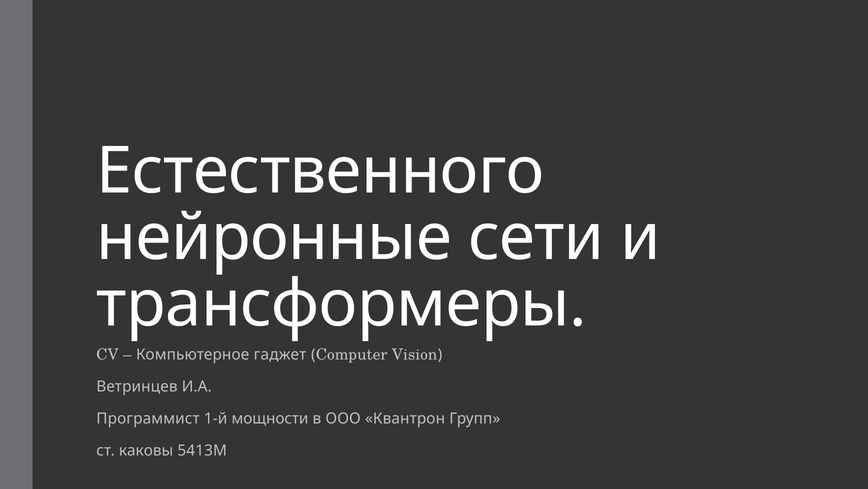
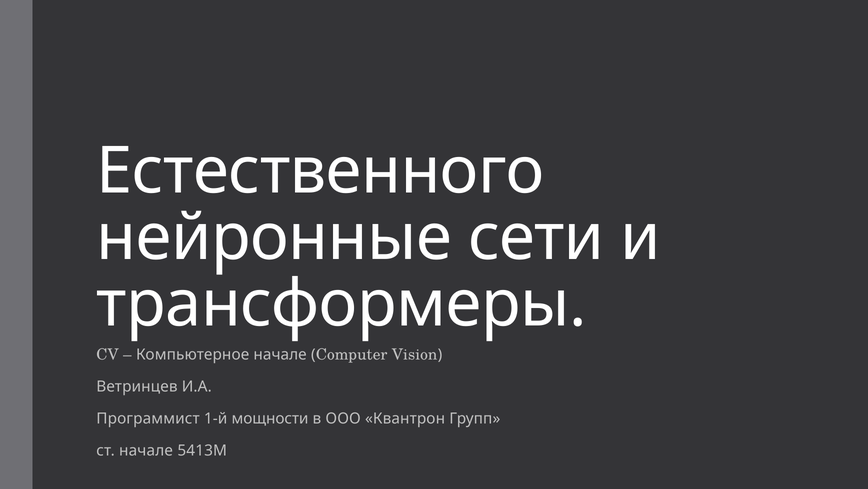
Компьютерное гаджет: гаджет -> начале (280, 354)
ст каковы: каковы -> начале (146, 450)
